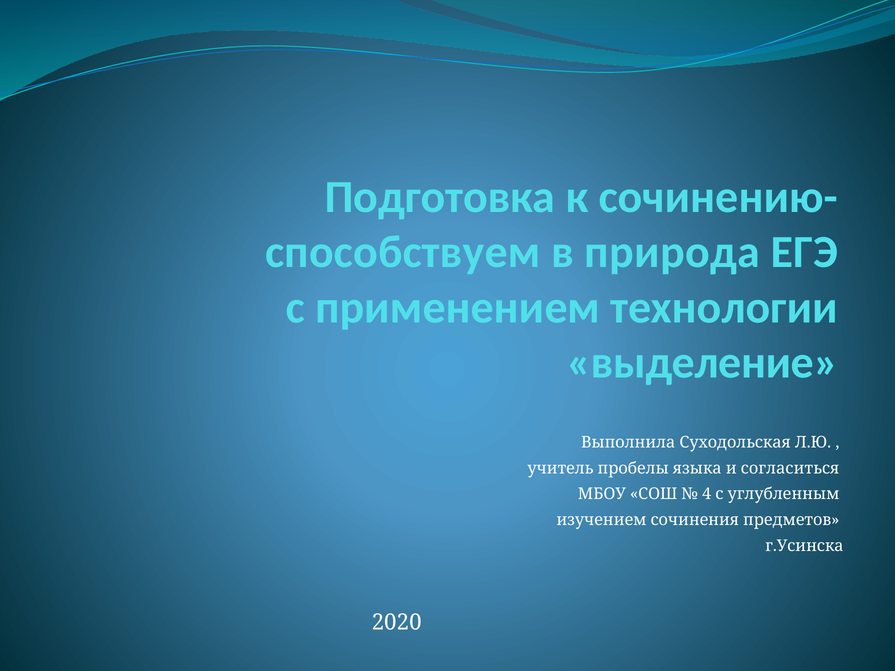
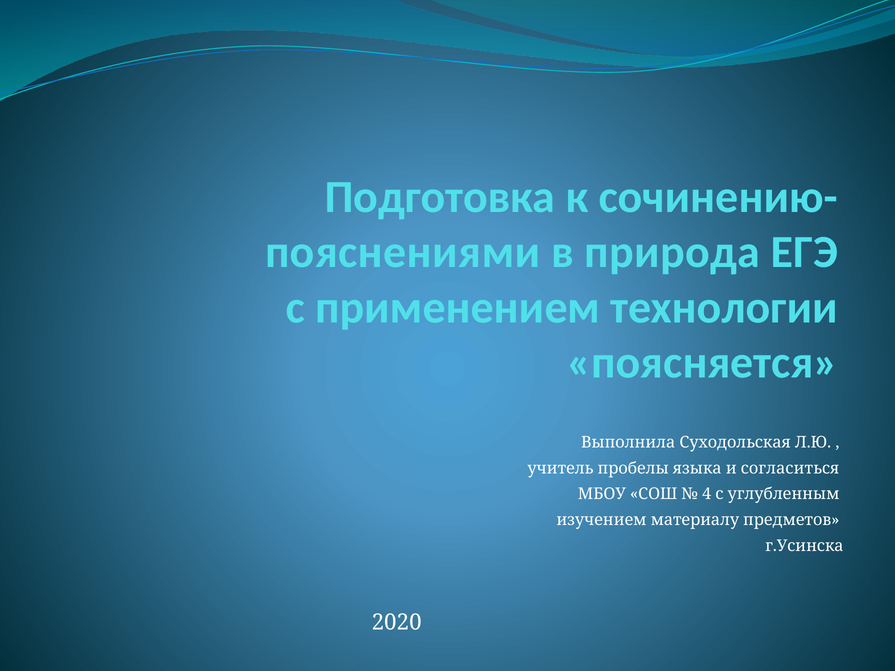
способствуем: способствуем -> пояснениями (403, 252)
выделение: выделение -> поясняется (702, 363)
сочинения: сочинения -> материалу (695, 520)
